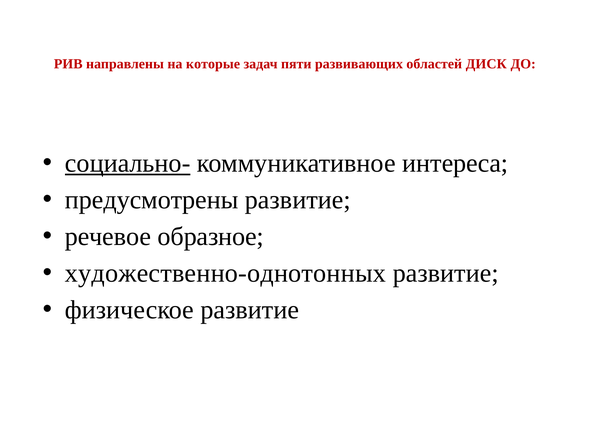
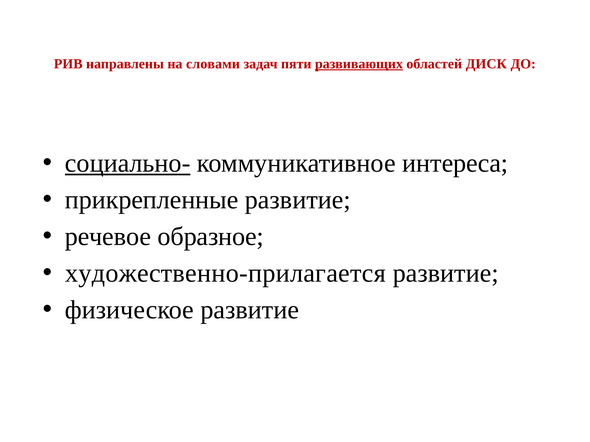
которые: которые -> словами (213, 64)
развивающих underline: none -> present (359, 64)
предусмотрены: предусмотрены -> прикрепленные (152, 200)
художественно-однотонных: художественно-однотонных -> художественно-прилагается (225, 274)
